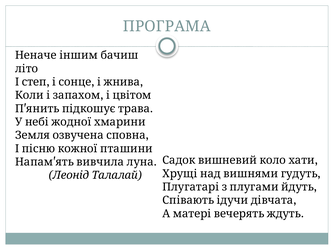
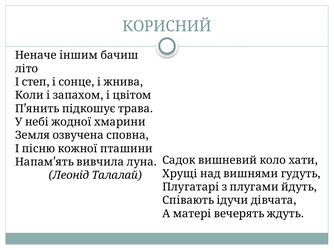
ПРОГРАМА: ПРОГРАМА -> КОРИСНИЙ (167, 26)
